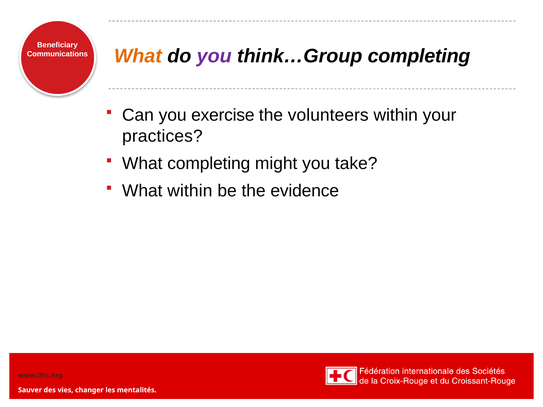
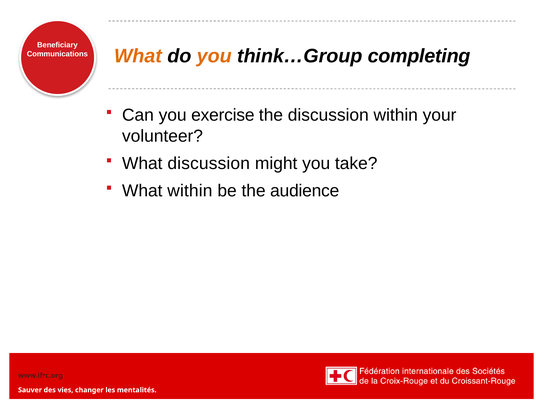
you colour: purple -> orange (214, 56)
the volunteers: volunteers -> discussion (328, 115)
practices: practices -> volunteer (163, 136)
What completing: completing -> discussion (209, 164)
evidence: evidence -> audience (305, 191)
